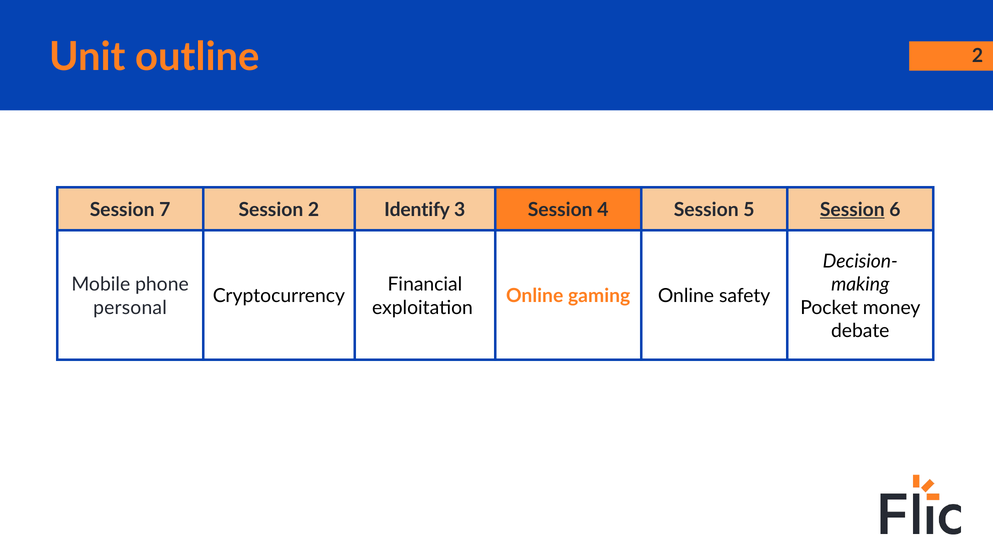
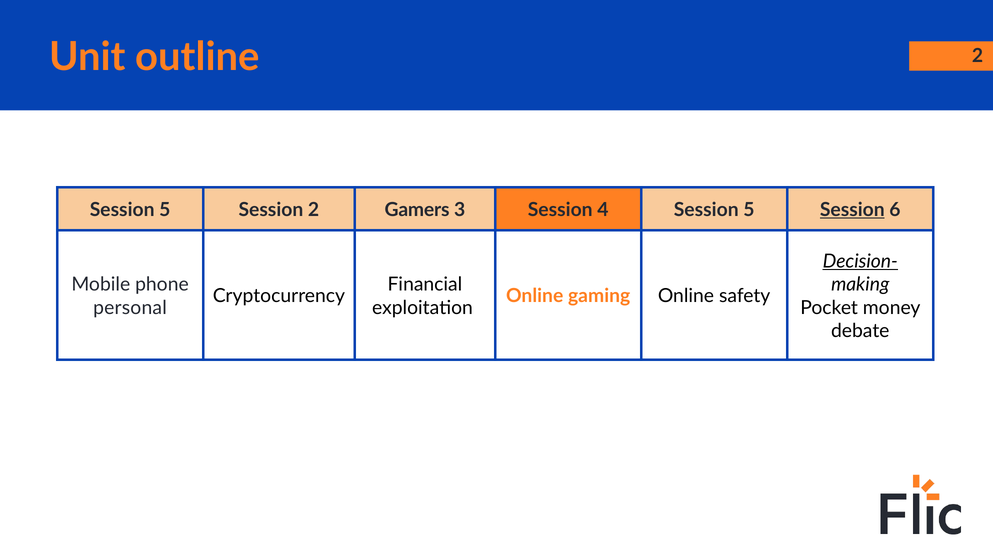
7: 7 -> 5 (165, 210)
Identify: Identify -> Gamers (417, 210)
Decision- underline: none -> present (860, 261)
